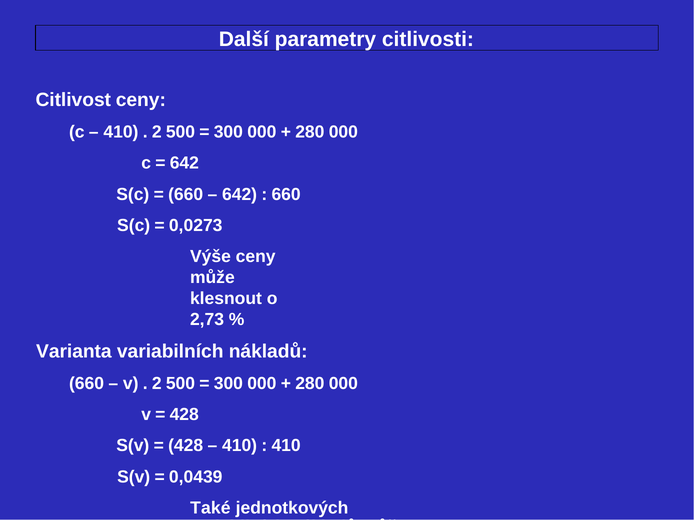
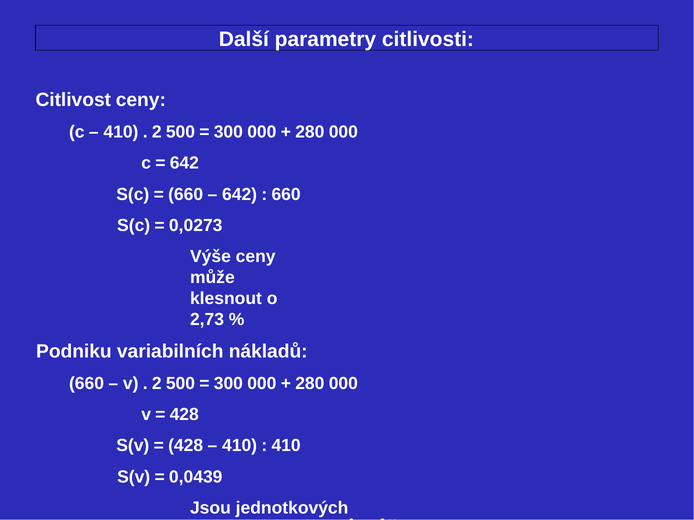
Varianta: Varianta -> Podniku (74, 352)
Také: Také -> Jsou (210, 509)
